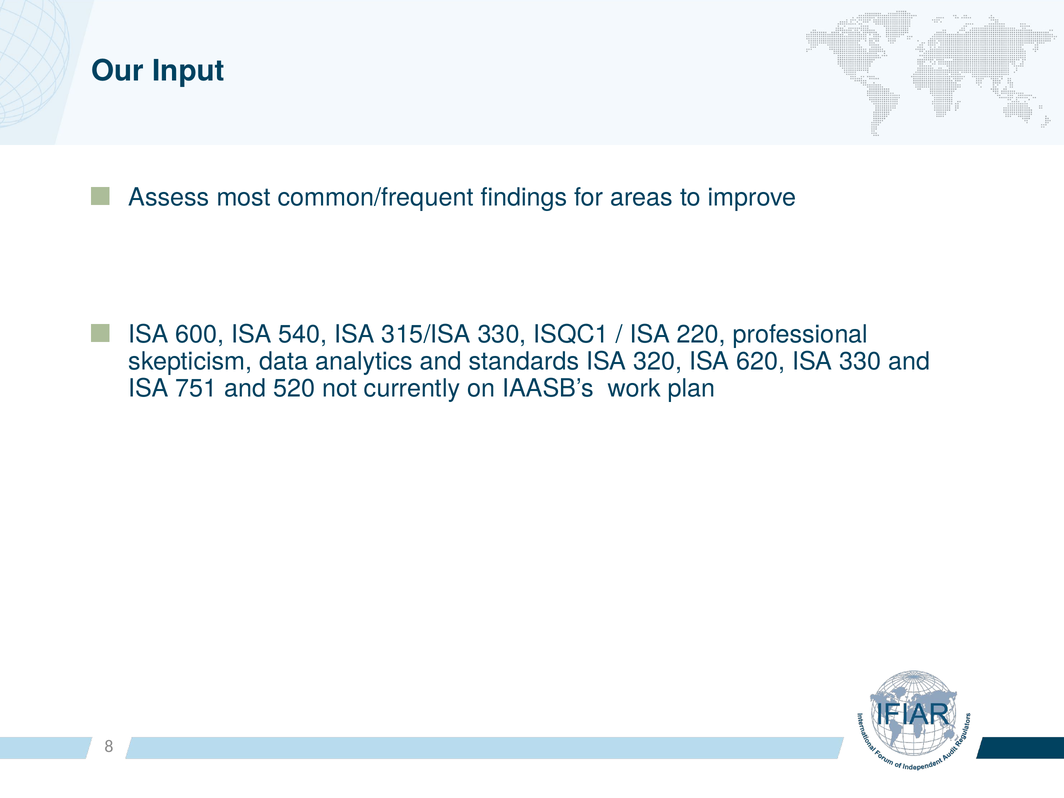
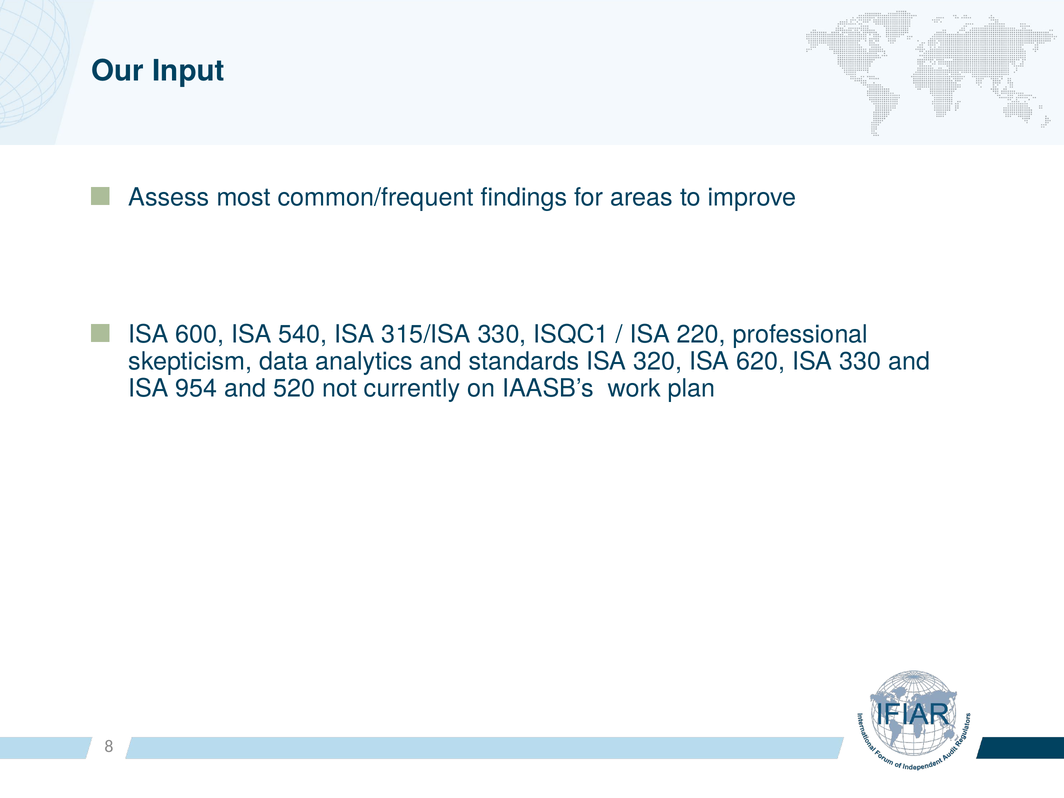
751: 751 -> 954 (196, 389)
